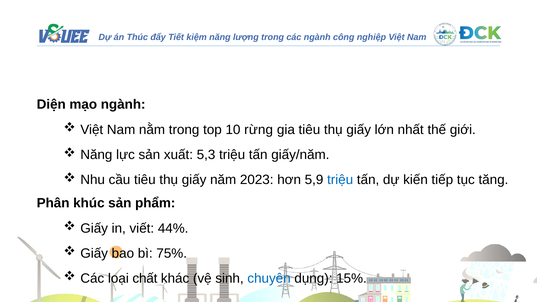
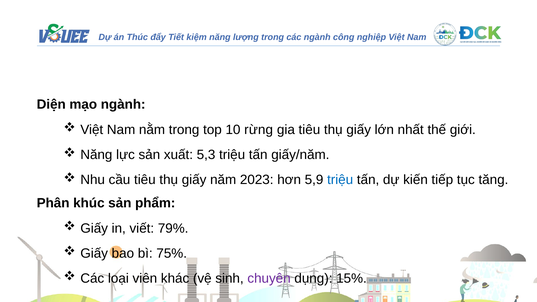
44%: 44% -> 79% (173, 228)
chất: chất -> viên (145, 278)
chuyên colour: blue -> purple (269, 278)
